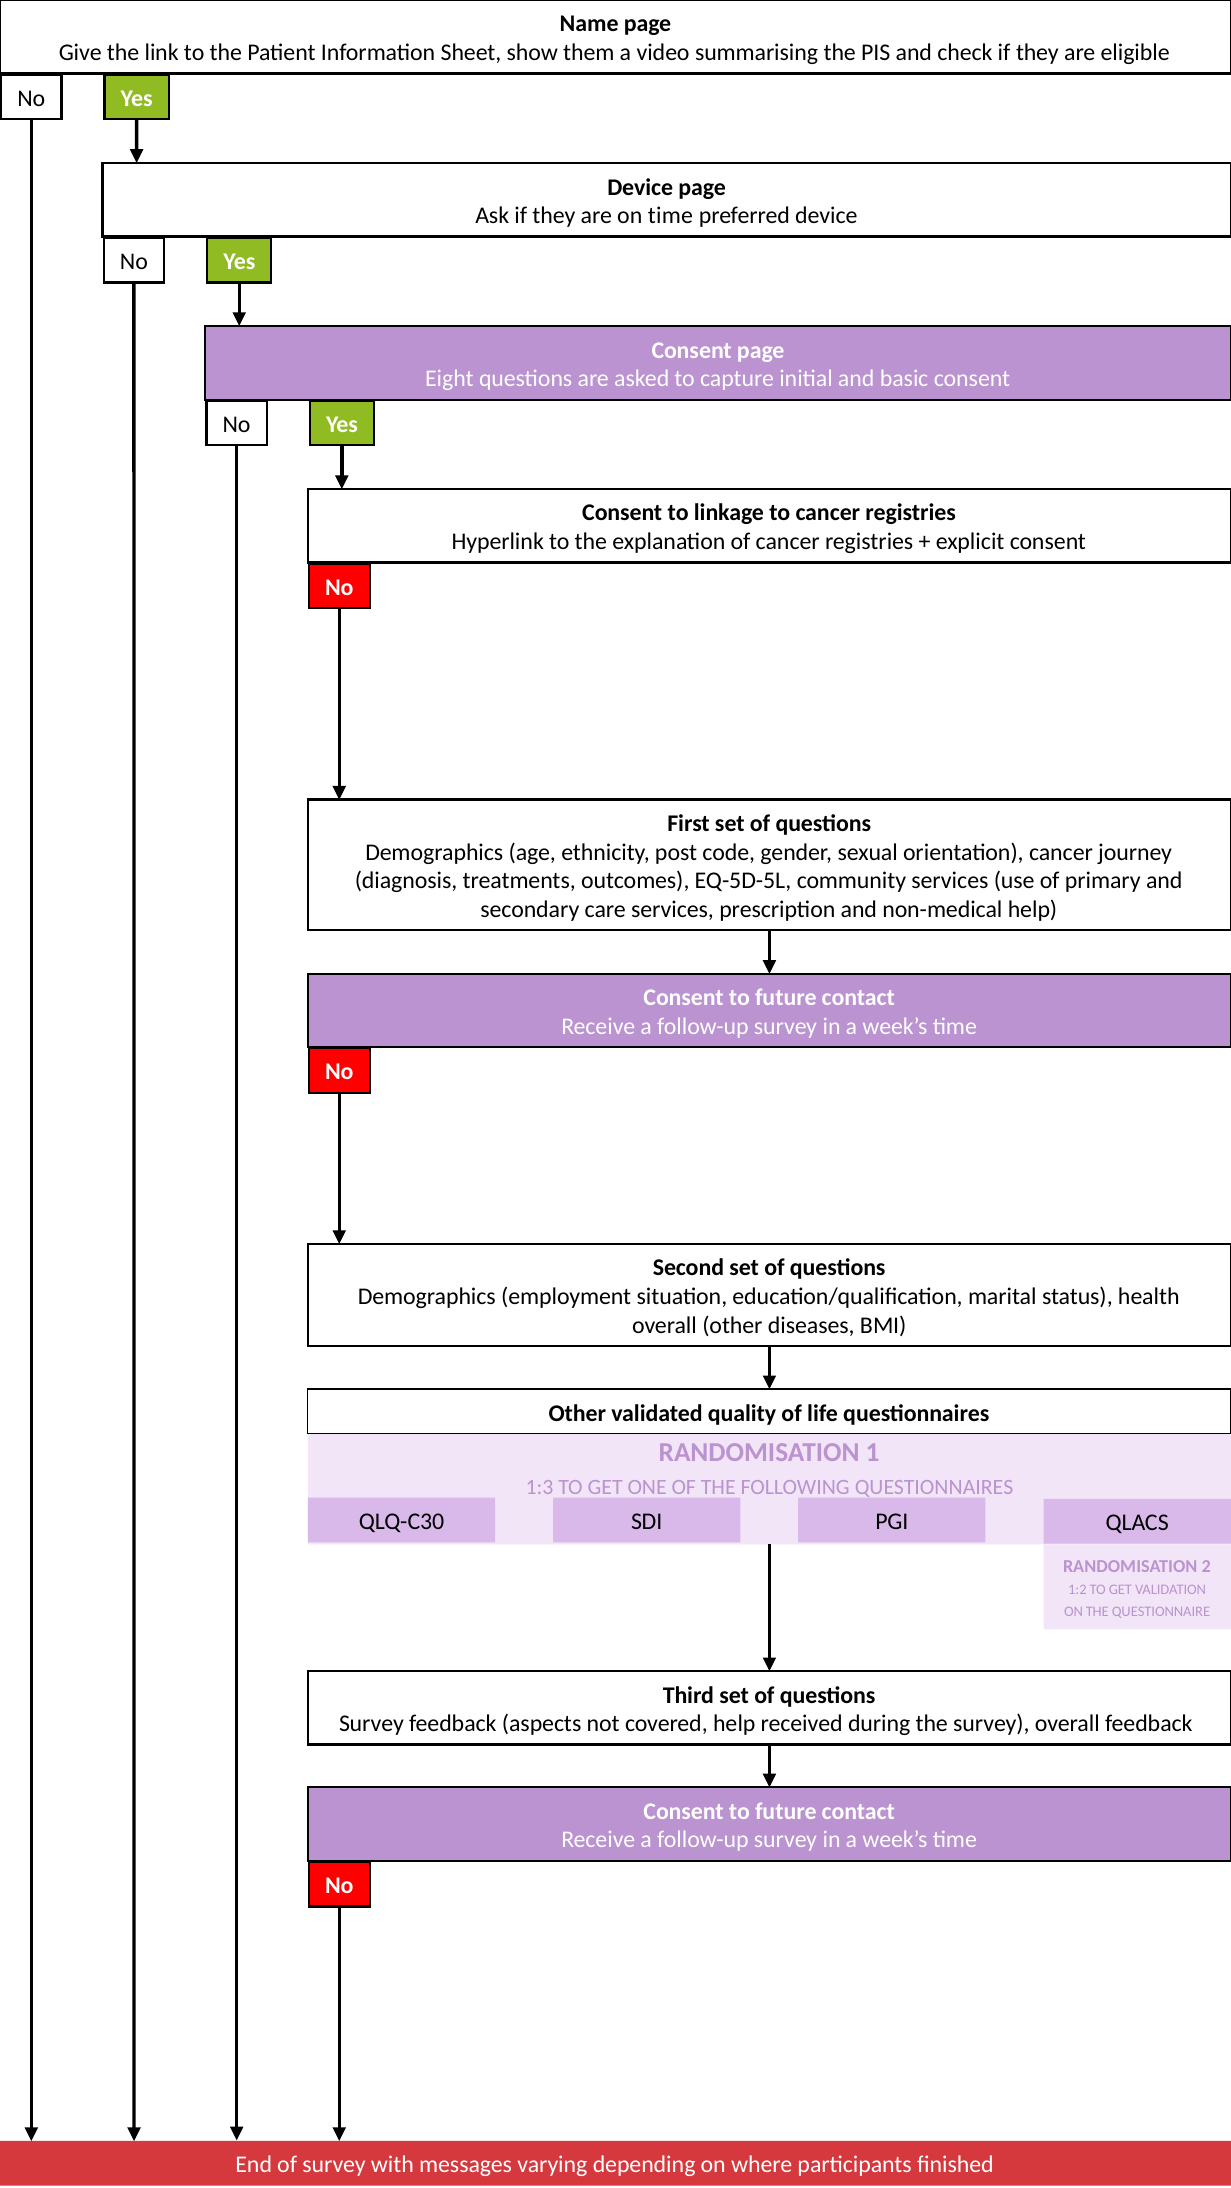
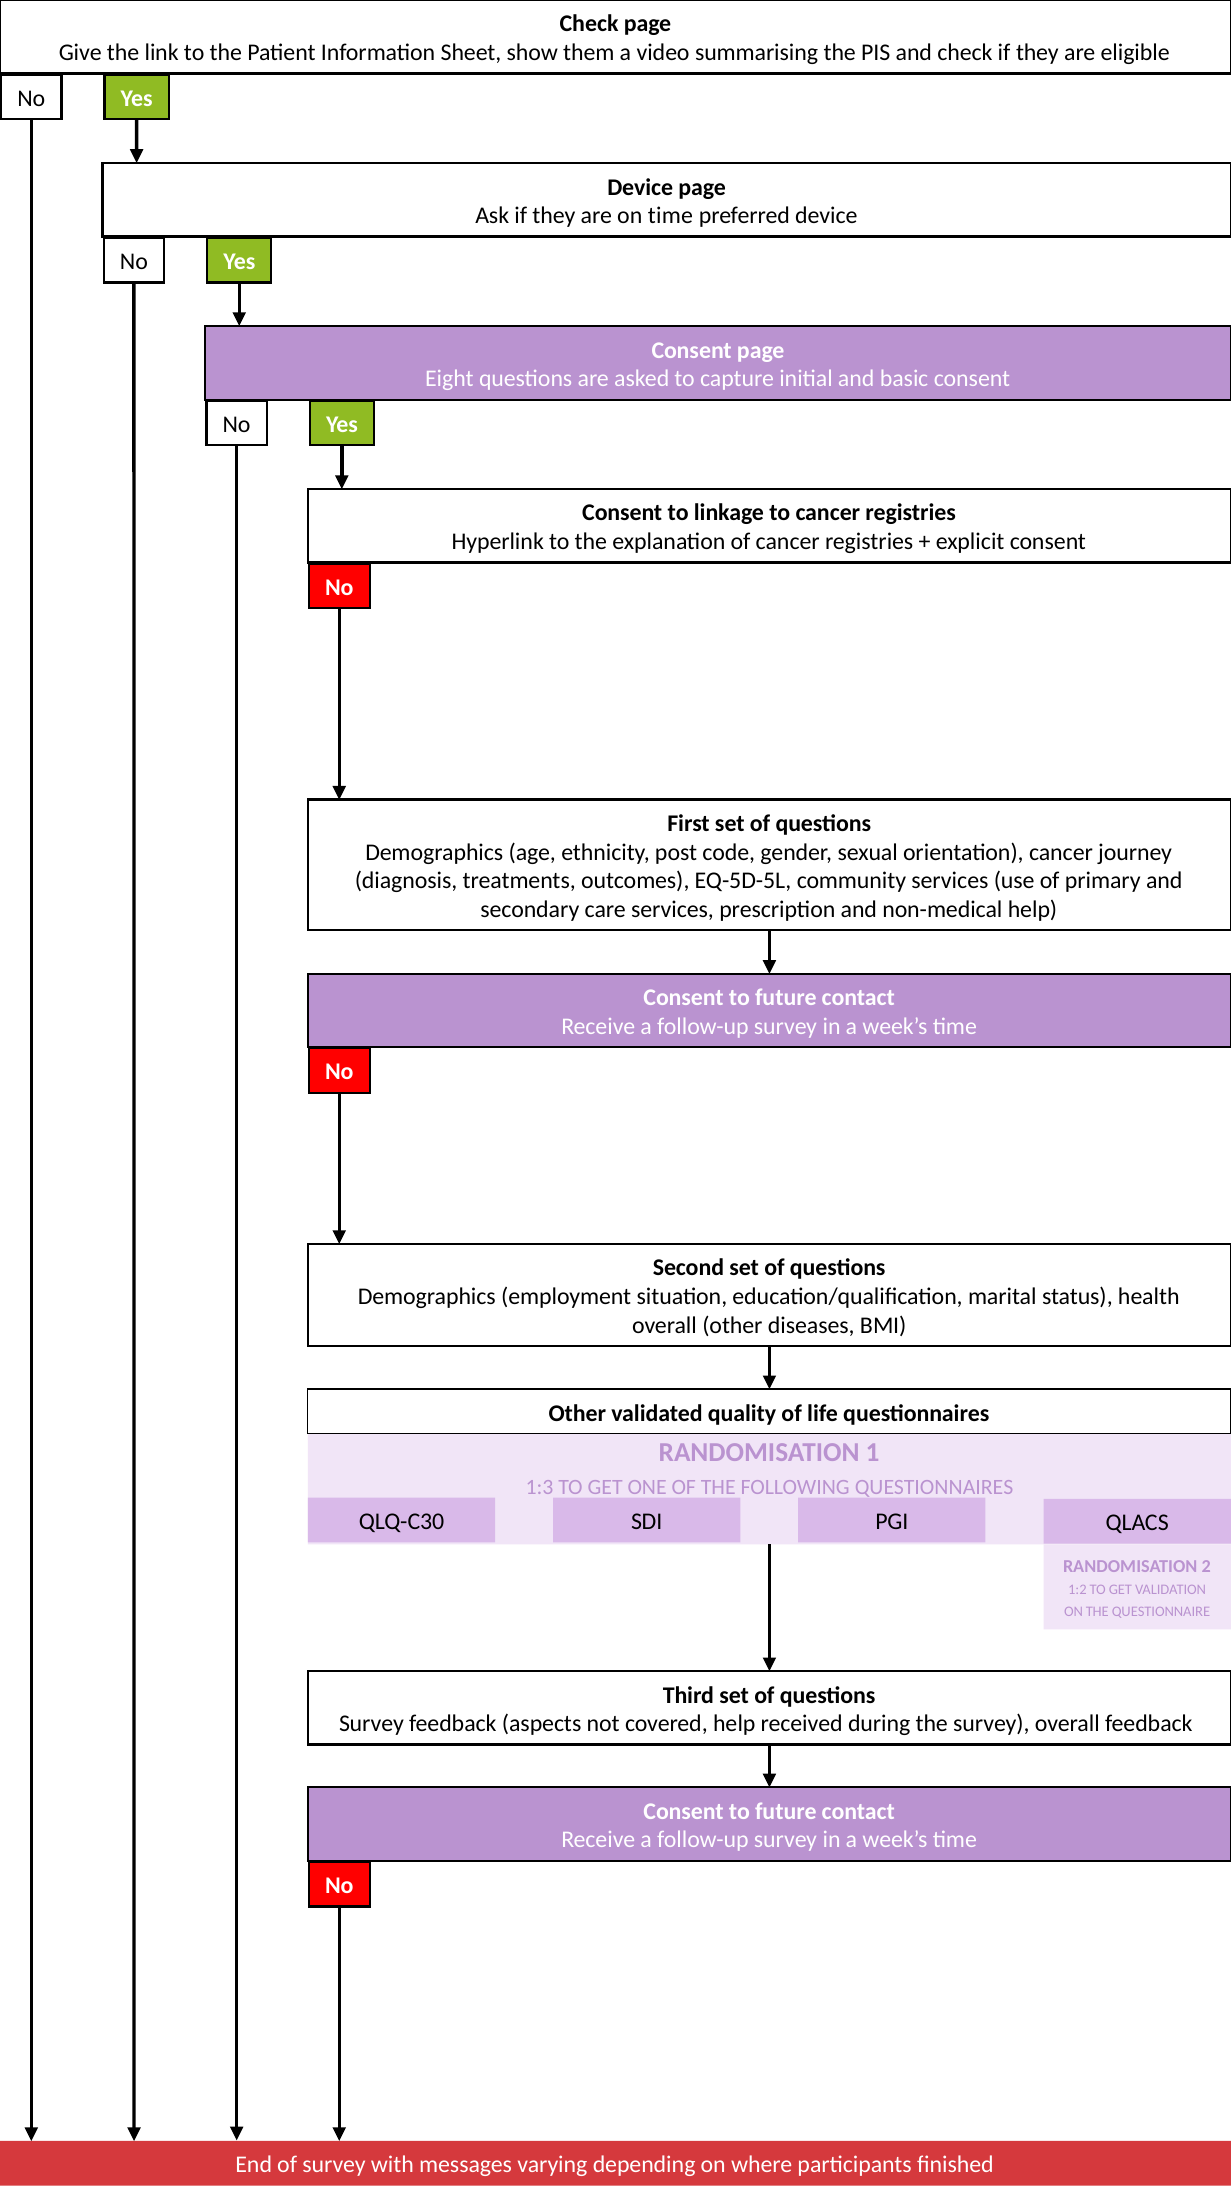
Name: Name -> Check (589, 24)
